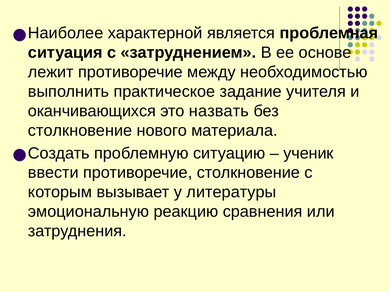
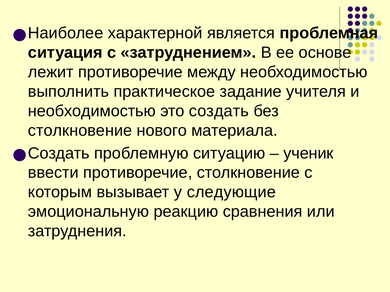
оканчивающихся: оканчивающихся -> необходимостью (92, 111)
это назвать: назвать -> создать (219, 111)
литературы: литературы -> следующие (231, 192)
